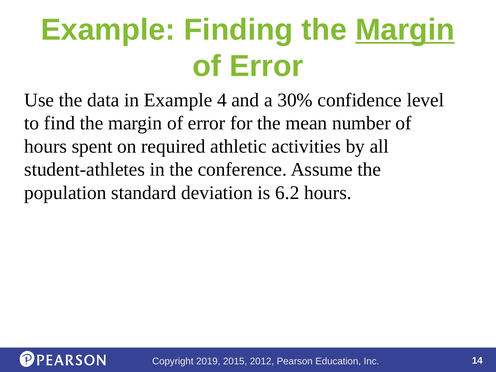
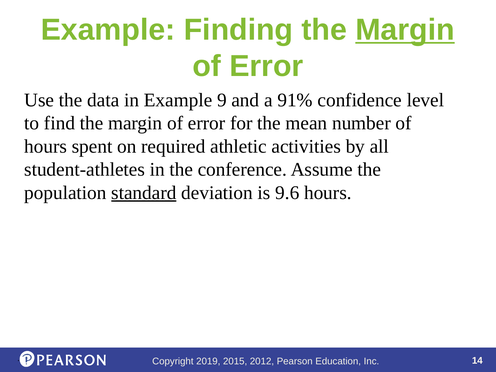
4: 4 -> 9 (222, 100)
30%: 30% -> 91% (295, 100)
standard underline: none -> present (144, 193)
6.2: 6.2 -> 9.6 (287, 193)
